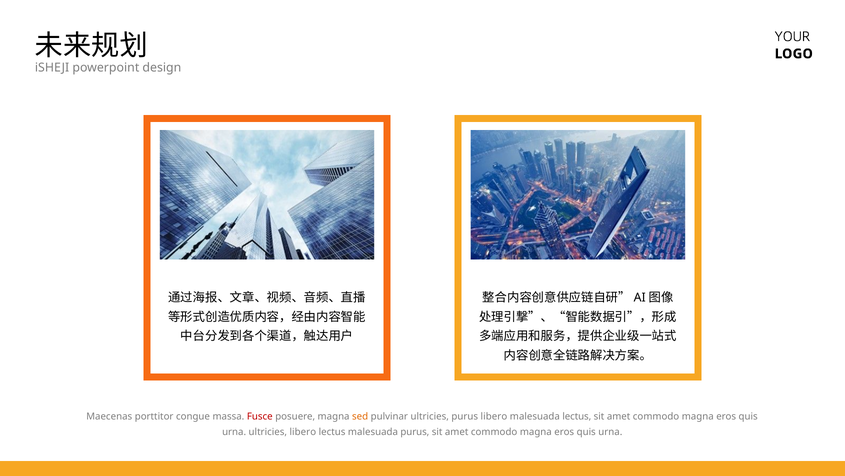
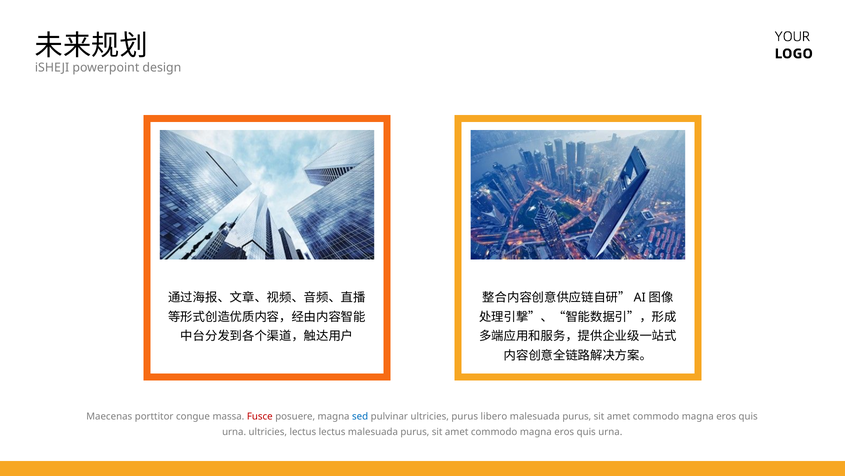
sed colour: orange -> blue (360, 416)
lectus: lectus -> purus (577, 416)
ultricies libero: libero -> lectus (303, 431)
